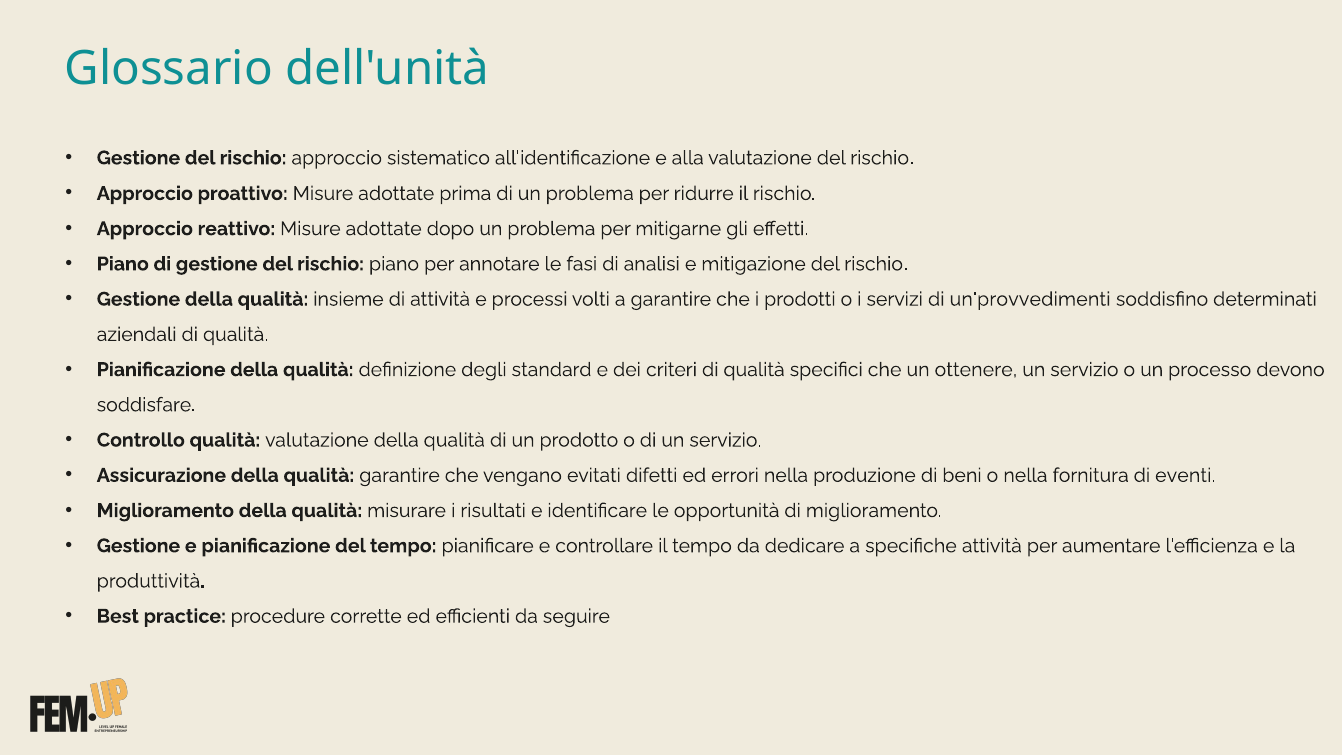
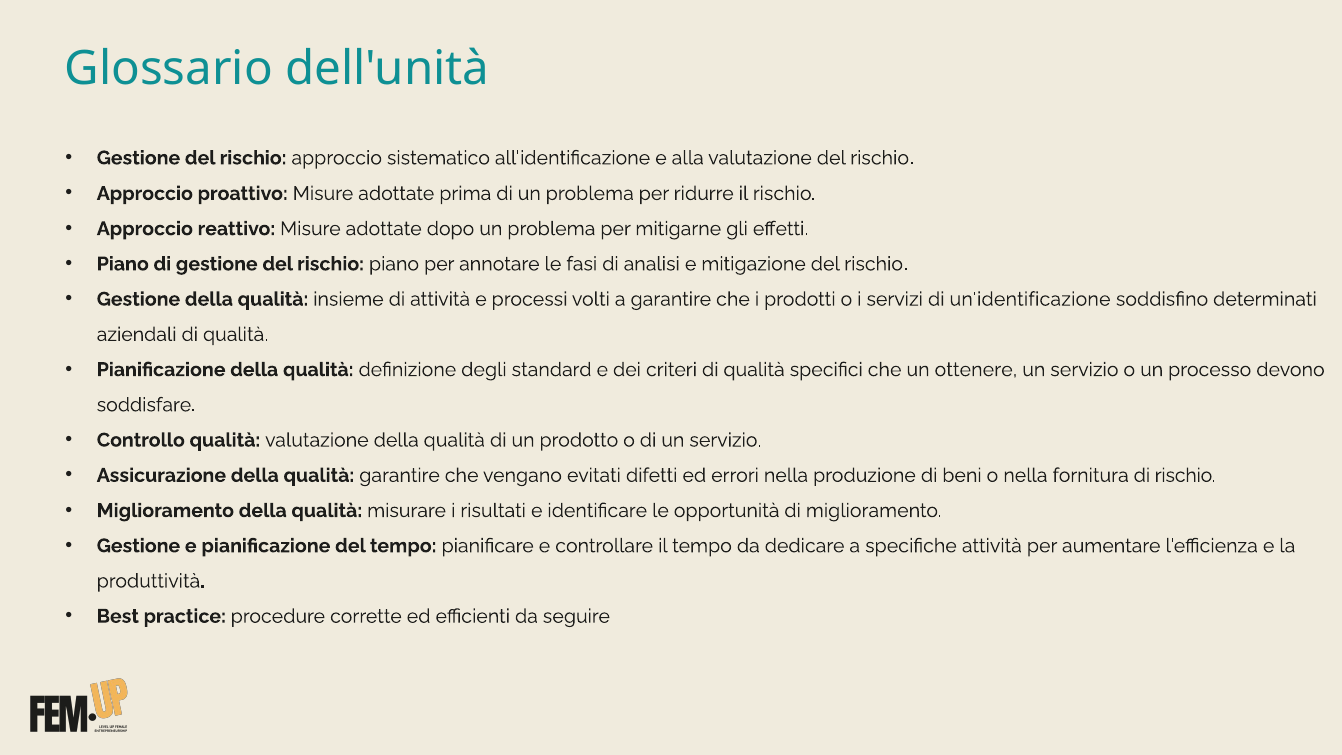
un'provvedimenti: un'provvedimenti -> un'identificazione (1030, 299)
di eventi: eventi -> rischio (1185, 475)
